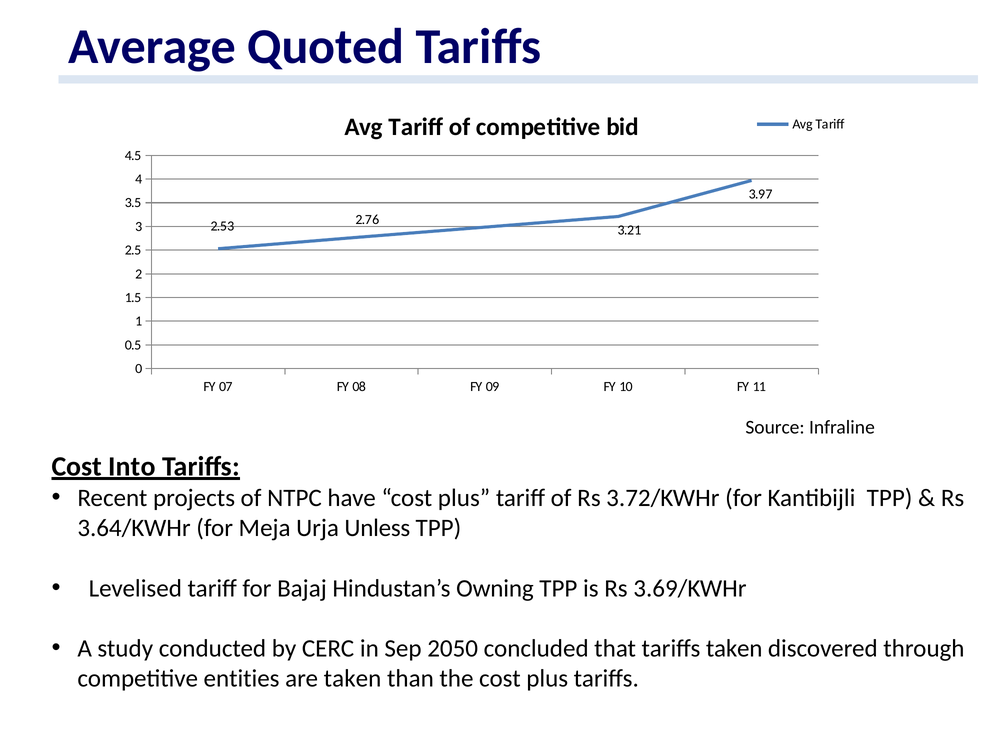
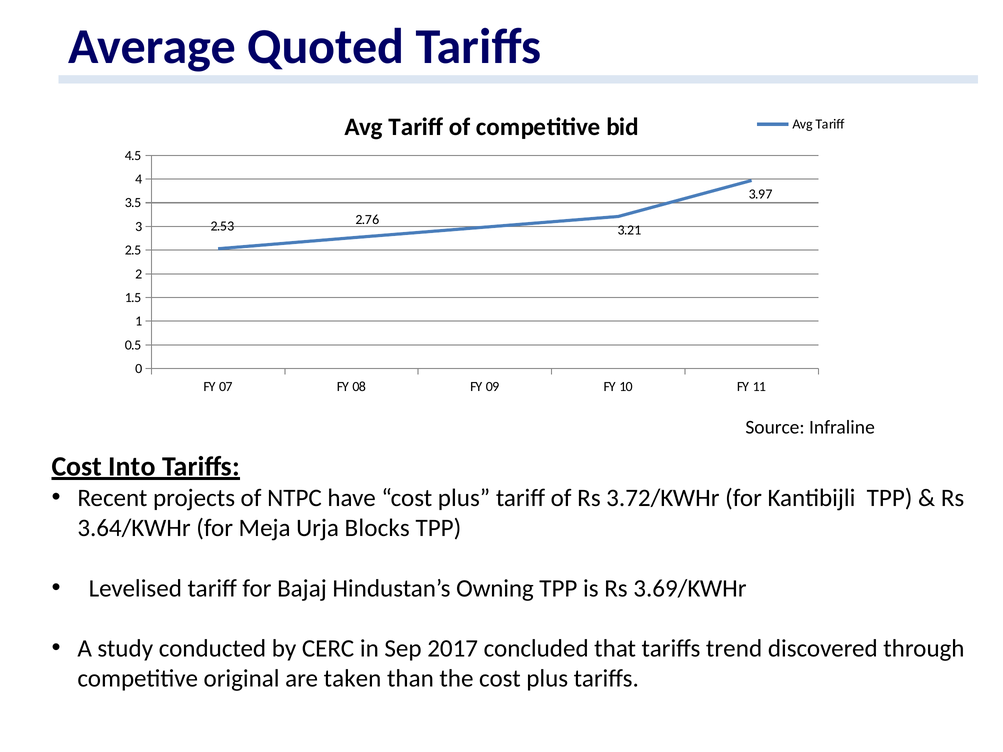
Unless: Unless -> Blocks (377, 528)
2050: 2050 -> 2017 (453, 649)
tariffs taken: taken -> trend (734, 649)
entities: entities -> original (242, 679)
